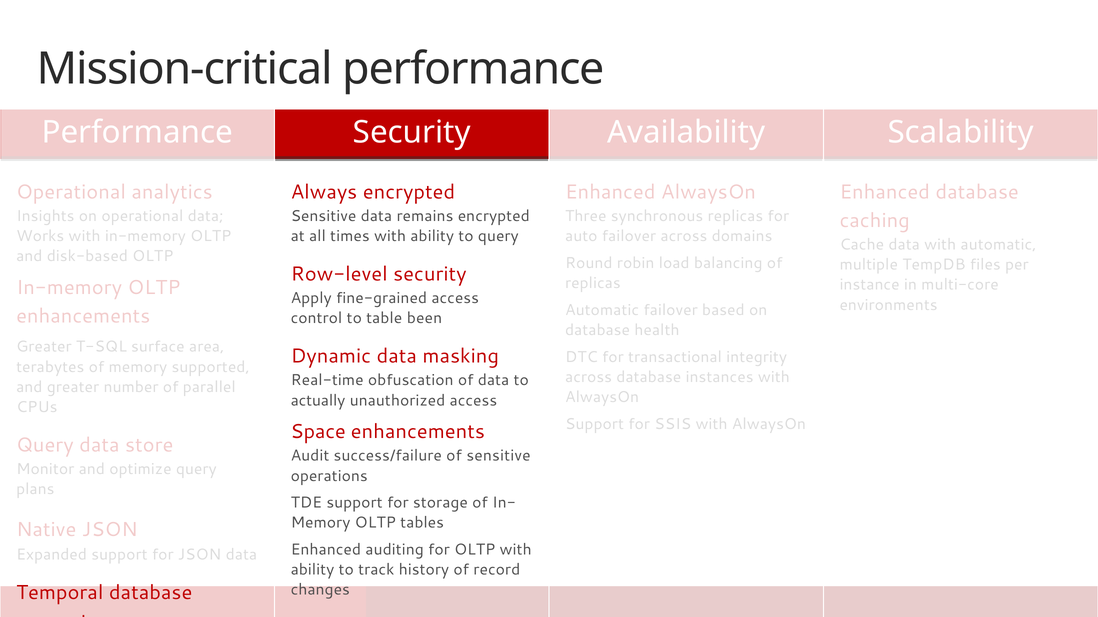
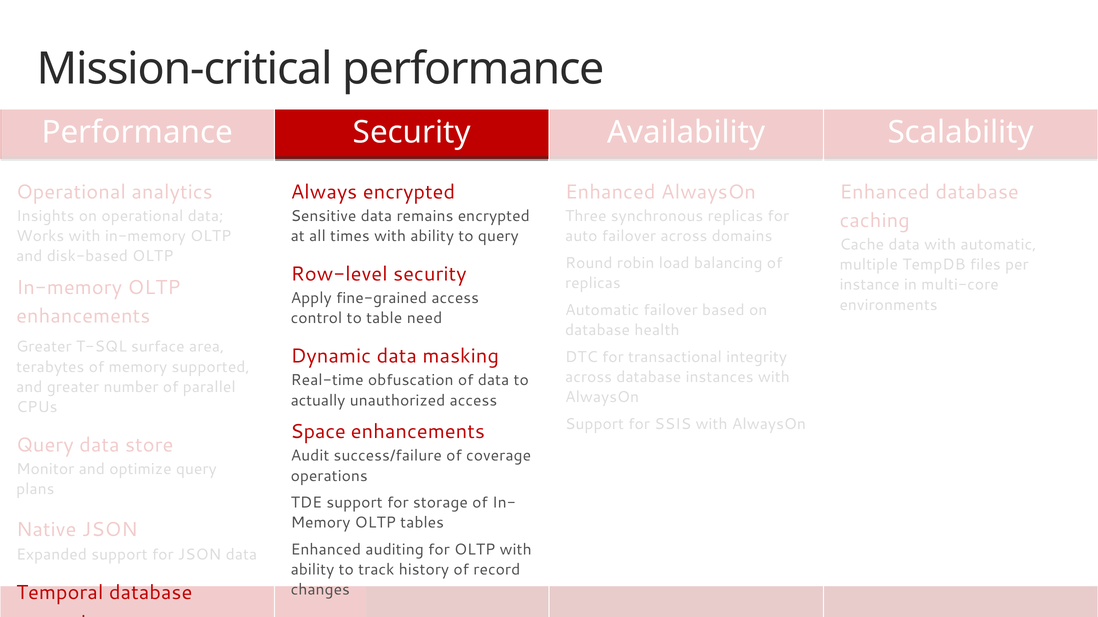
been: been -> need (425, 319)
of sensitive: sensitive -> coverage (499, 456)
